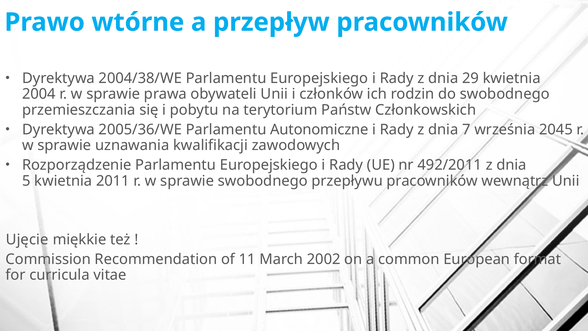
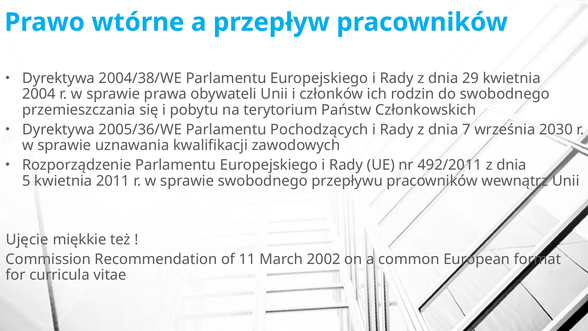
Autonomiczne: Autonomiczne -> Pochodzących (319, 130)
2045: 2045 -> 2030 (556, 130)
